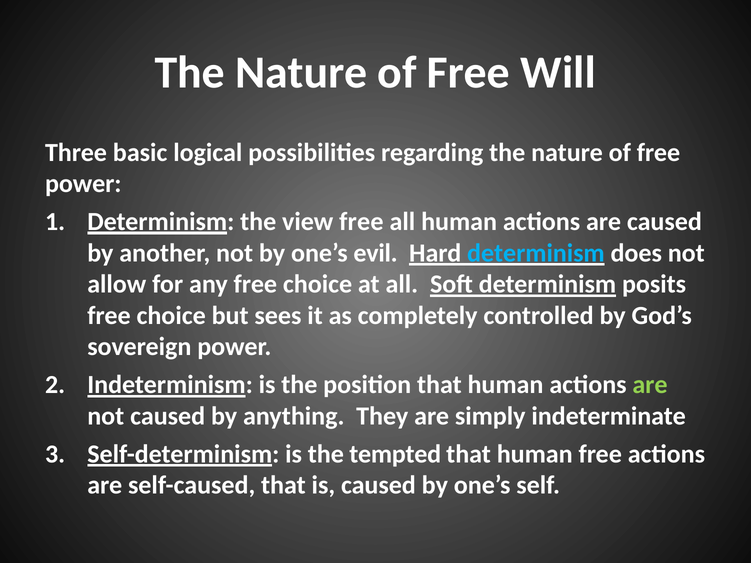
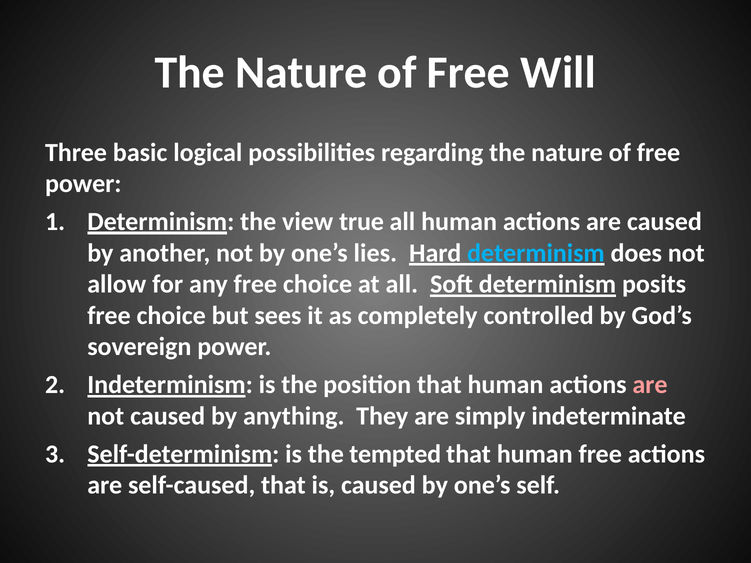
view free: free -> true (362, 222)
evil: evil -> lies (375, 253)
are colour: light green -> pink (650, 385)
